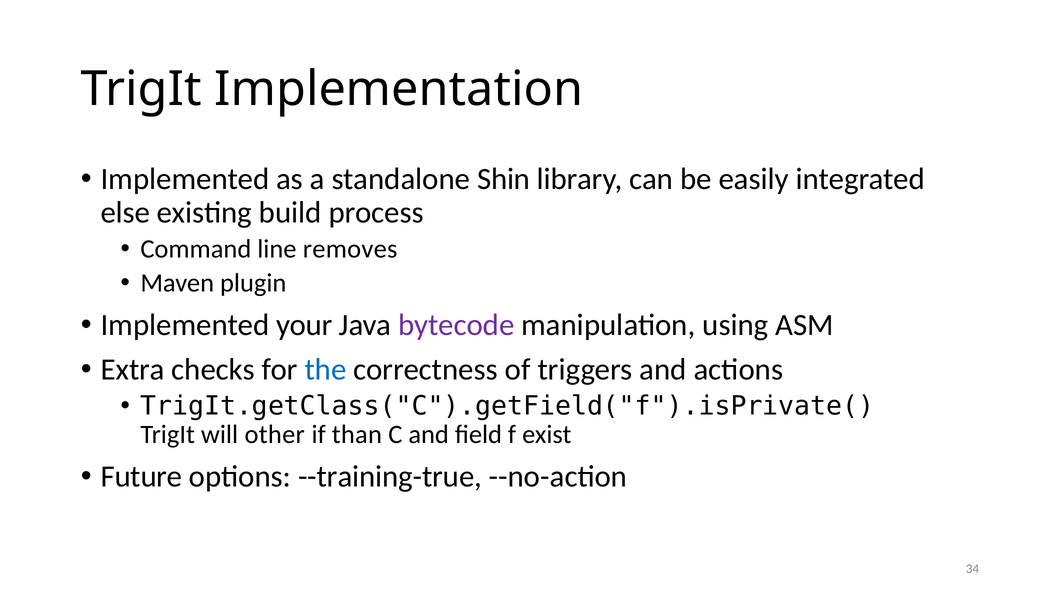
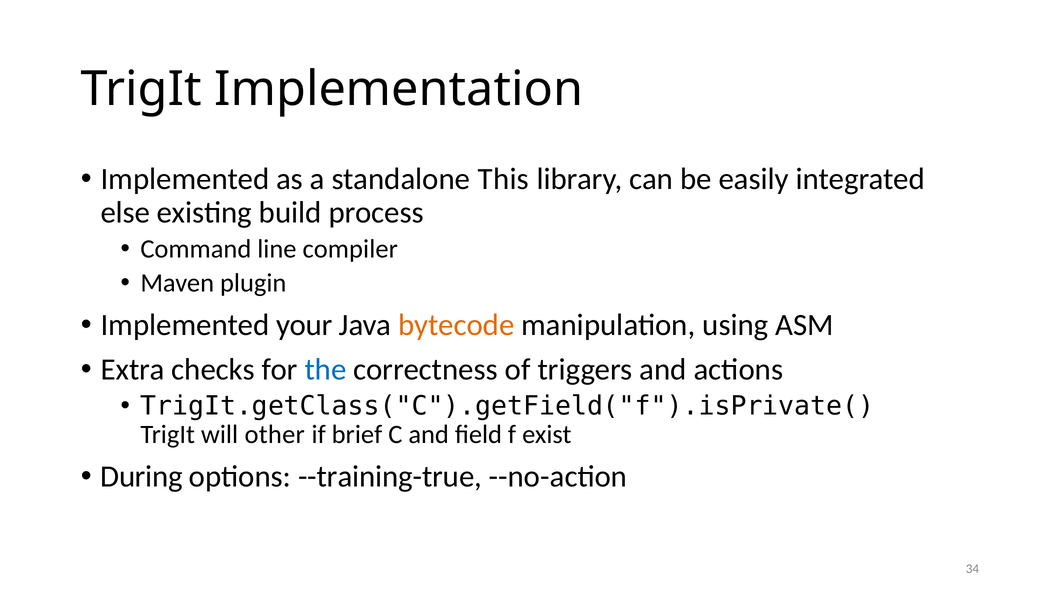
Shin: Shin -> This (503, 179)
removes: removes -> compiler (350, 249)
bytecode colour: purple -> orange (456, 325)
than: than -> brief (357, 435)
Future: Future -> During (141, 477)
